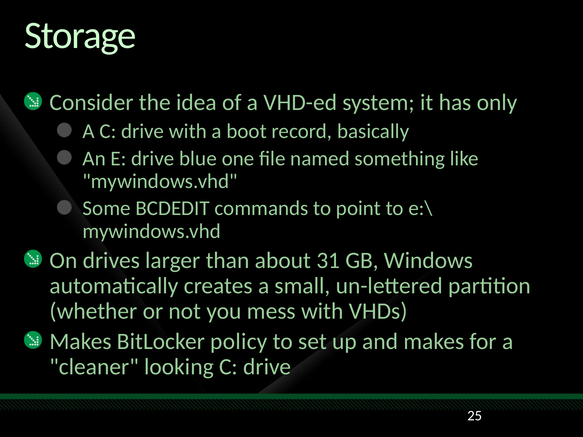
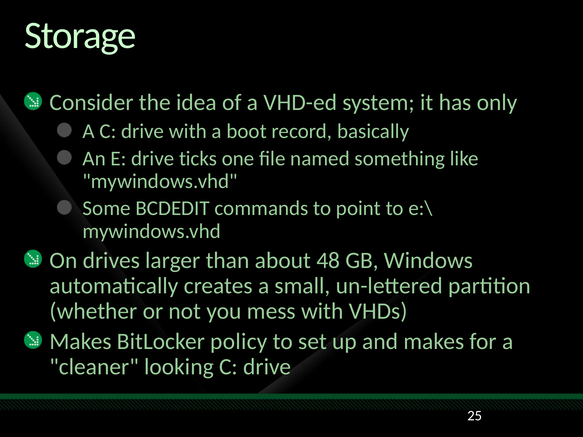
blue: blue -> ticks (198, 158)
31: 31 -> 48 (328, 260)
